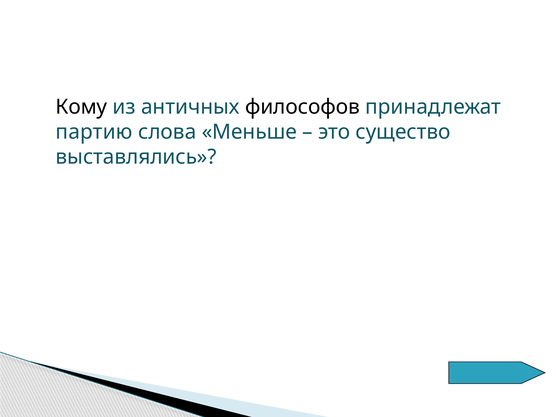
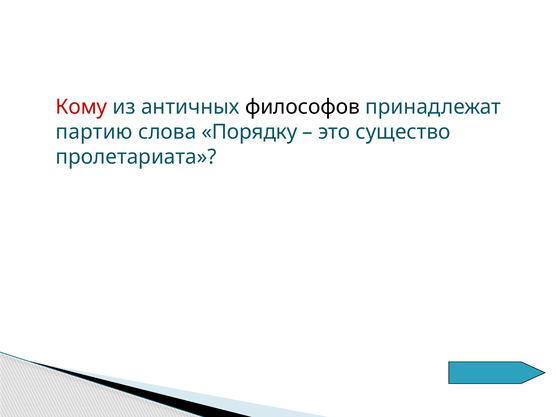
Кому colour: black -> red (81, 107)
Меньше: Меньше -> Порядку (249, 132)
выставлялись: выставлялись -> пролетариата (136, 157)
